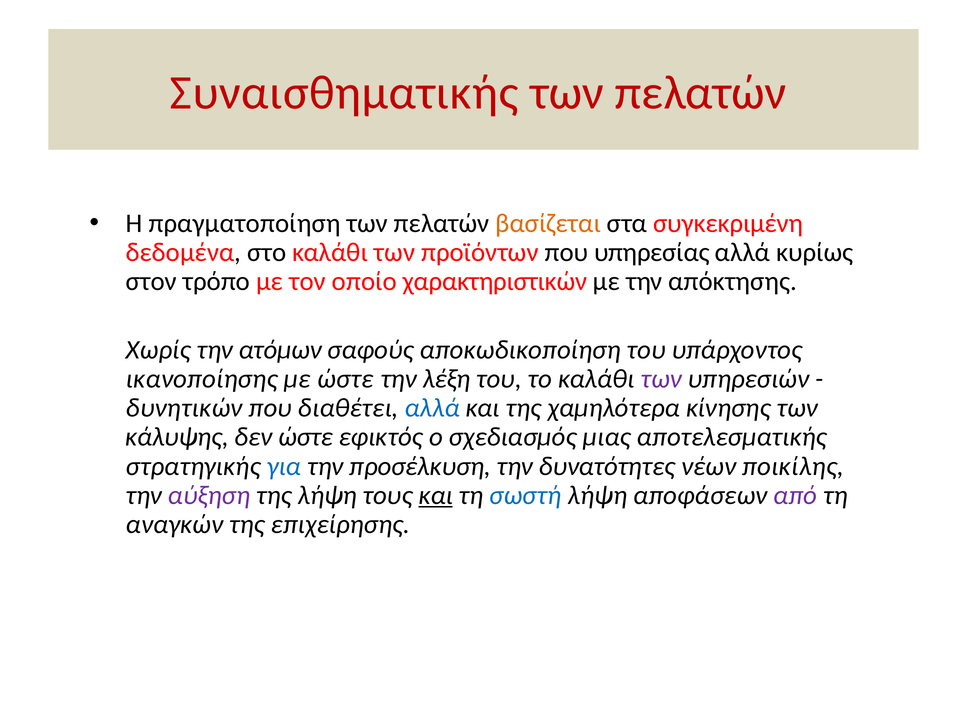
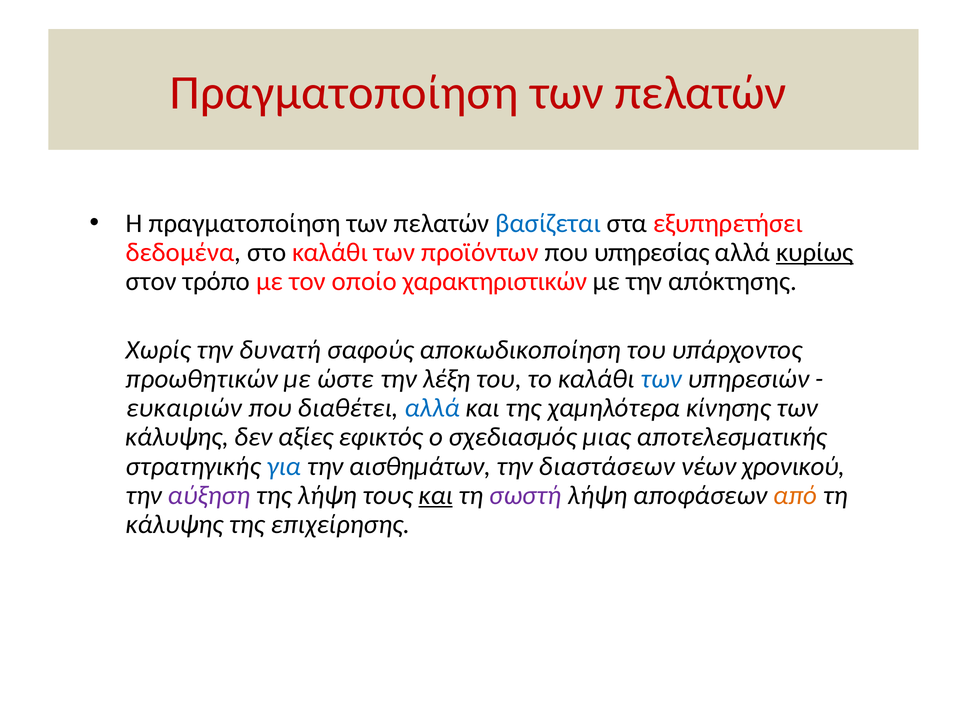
Συναισθηματικής: Συναισθηματικής -> Πραγματοποίηση (344, 93)
βασίζεται colour: orange -> blue (548, 223)
συγκεκριμένη: συγκεκριμένη -> εξυπηρετήσει (728, 223)
κυρίως underline: none -> present (815, 252)
ατόμων: ατόμων -> δυνατή (280, 350)
ικανοποίησης: ικανοποίησης -> προωθητικών (202, 379)
των colour: purple -> blue (661, 379)
δυνητικών: δυνητικών -> ευκαιριών (184, 408)
δεν ώστε: ώστε -> αξίες (306, 437)
προσέλκυση: προσέλκυση -> αισθημάτων (420, 466)
δυνατότητες: δυνατότητες -> διαστάσεων (607, 466)
ποικίλης: ποικίλης -> χρονικού (793, 466)
σωστή colour: blue -> purple (525, 495)
από colour: purple -> orange (795, 495)
αναγκών: αναγκών -> κάλυψης (175, 524)
